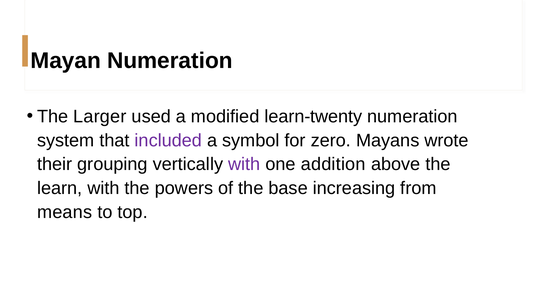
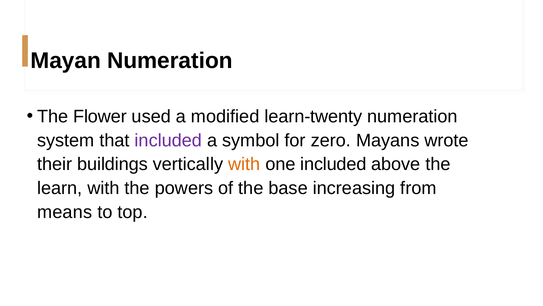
Larger: Larger -> Flower (100, 116)
grouping: grouping -> buildings (113, 164)
with colour: purple -> orange (244, 164)
one addition: addition -> included (333, 164)
